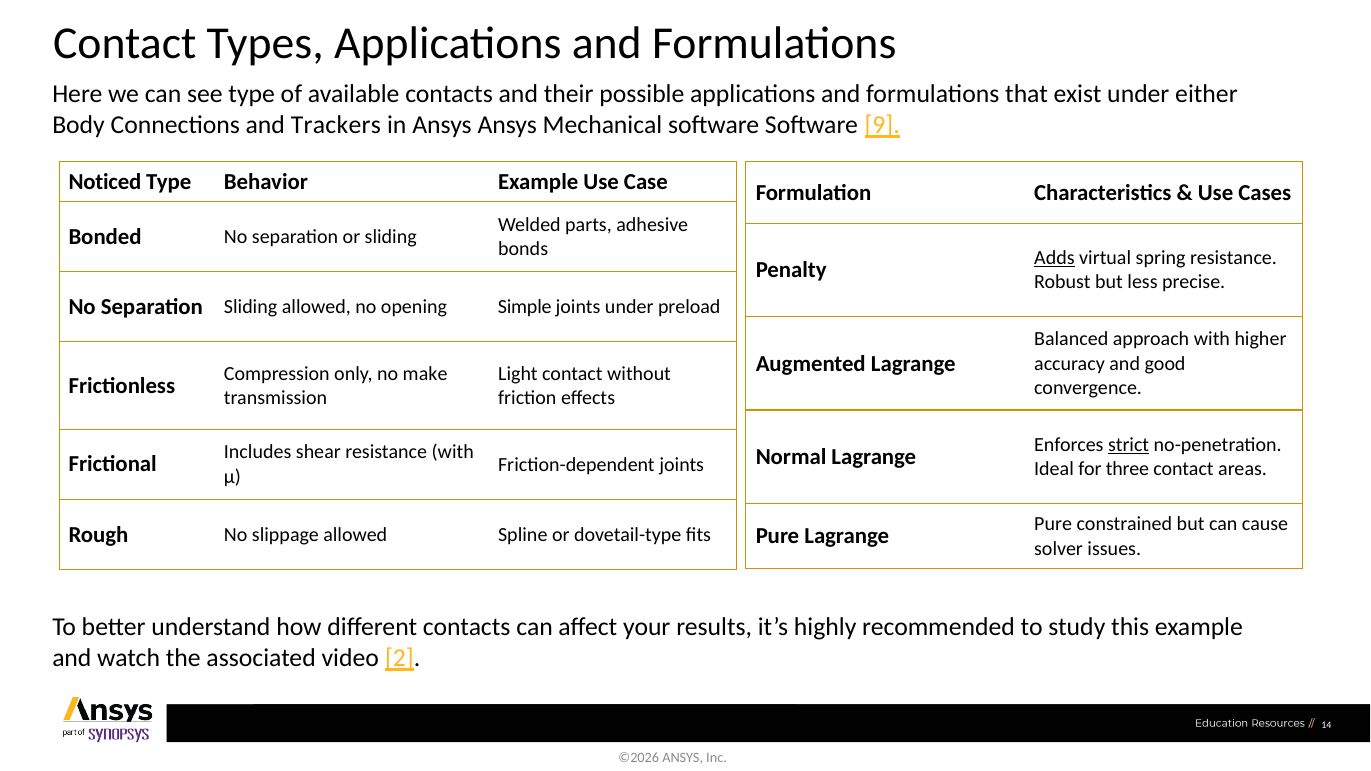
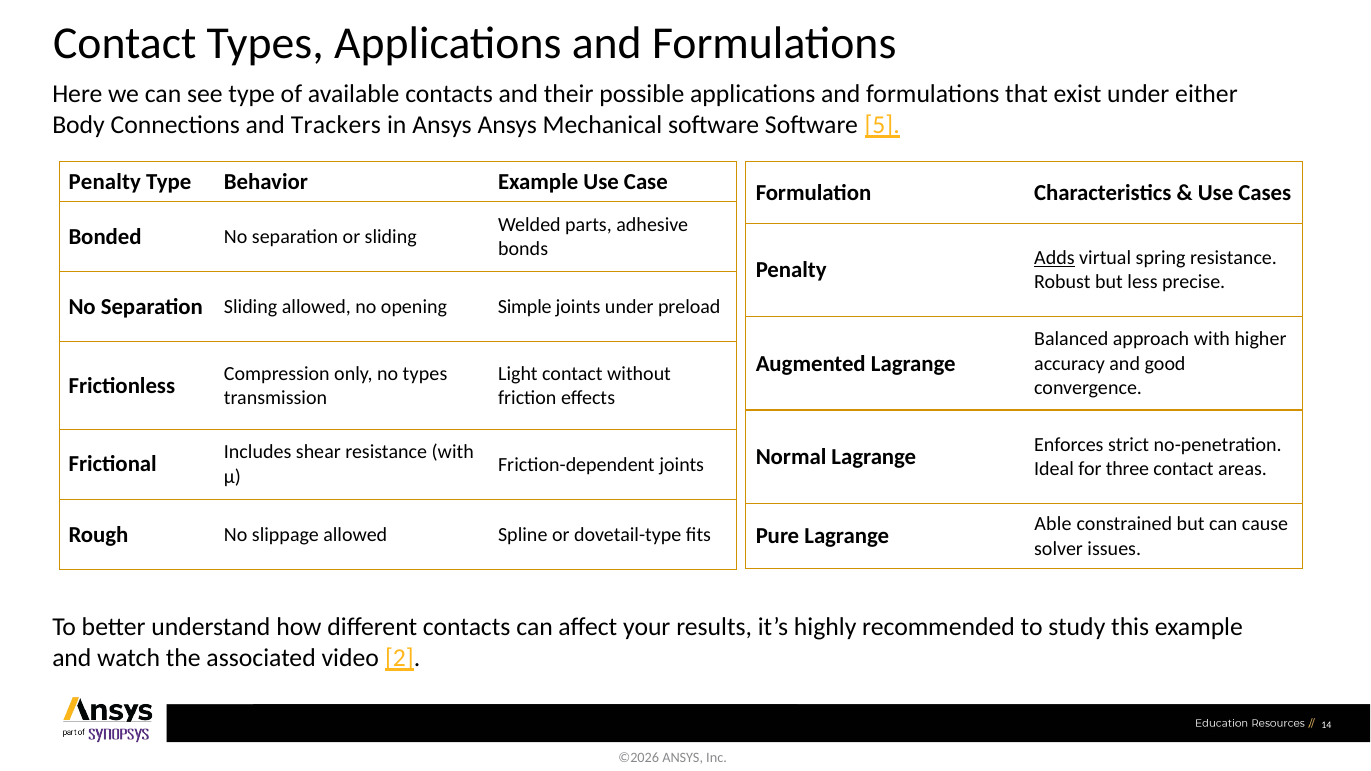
9: 9 -> 5 (882, 125)
Noticed: Noticed -> Penalty (105, 182)
no make: make -> types (425, 374)
strict underline: present -> none (1129, 445)
Pure: Pure -> Able (1053, 524)
